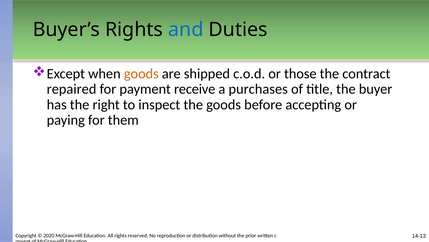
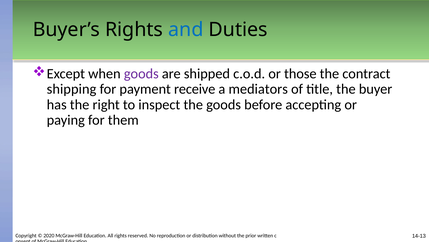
goods colour: orange -> purple (141, 73)
repaired: repaired -> shipping (72, 89)
purchases: purchases -> mediators (258, 89)
